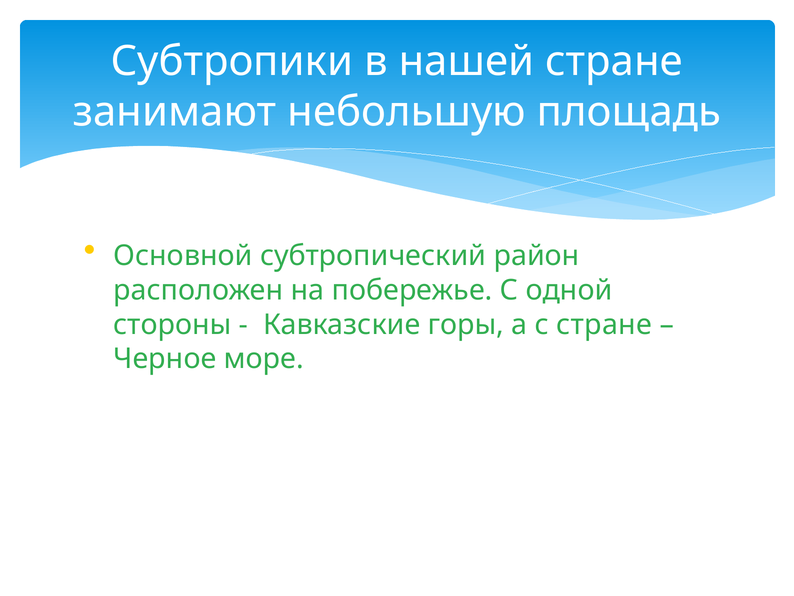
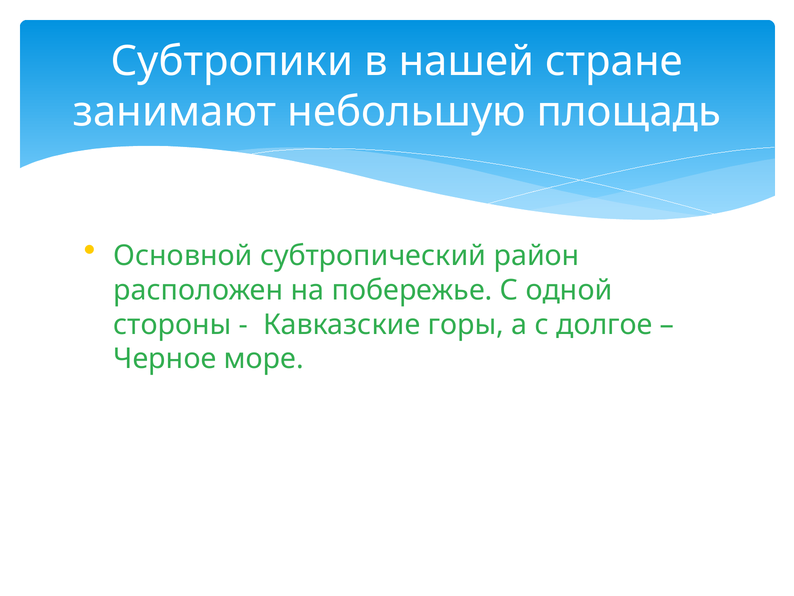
с стране: стране -> долгое (604, 324)
